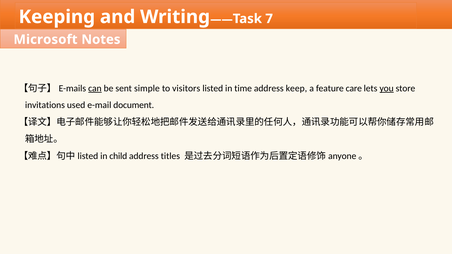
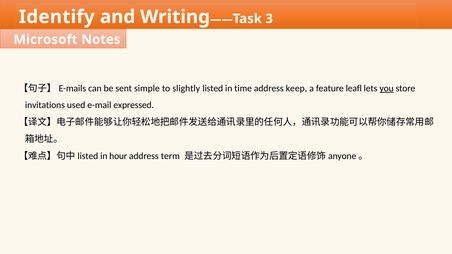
Keeping: Keeping -> Identify (57, 17)
7: 7 -> 3 (269, 19)
can underline: present -> none (95, 88)
visitors: visitors -> slightly (186, 88)
care: care -> leafl (354, 88)
document: document -> expressed (134, 105)
child: child -> hour (118, 156)
titles: titles -> term (170, 156)
